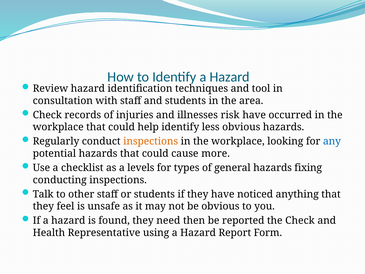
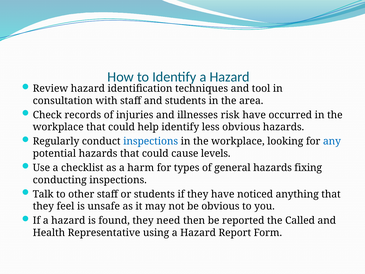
inspections colour: orange -> blue (151, 141)
more: more -> levels (216, 153)
levels: levels -> harm (141, 168)
the Check: Check -> Called (300, 220)
